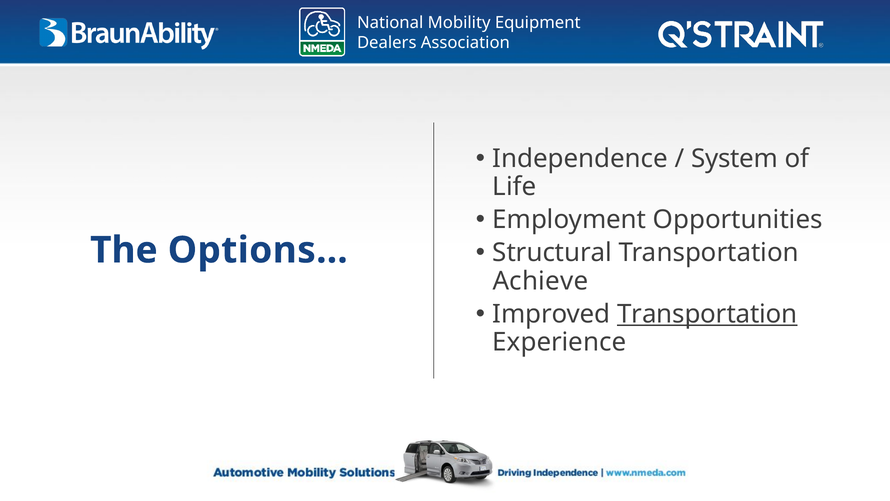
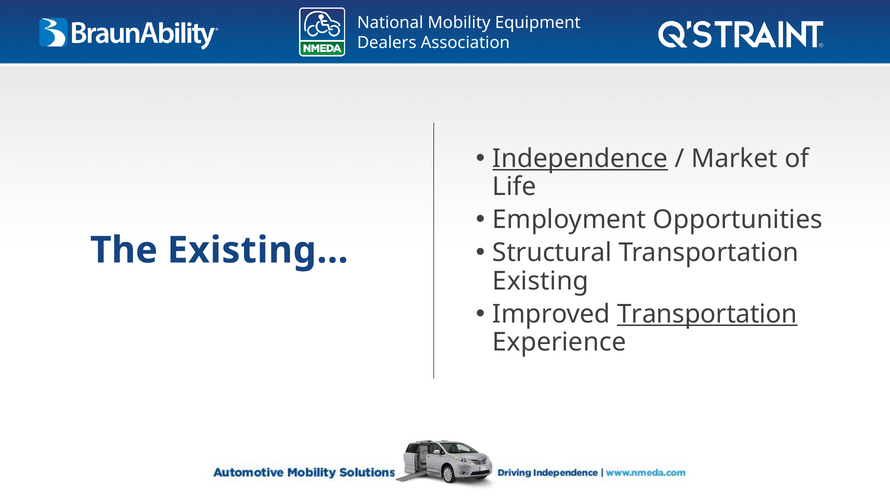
Independence underline: none -> present (580, 158)
System: System -> Market (734, 158)
Options…: Options… -> Existing… (258, 250)
Achieve: Achieve -> Existing (541, 281)
